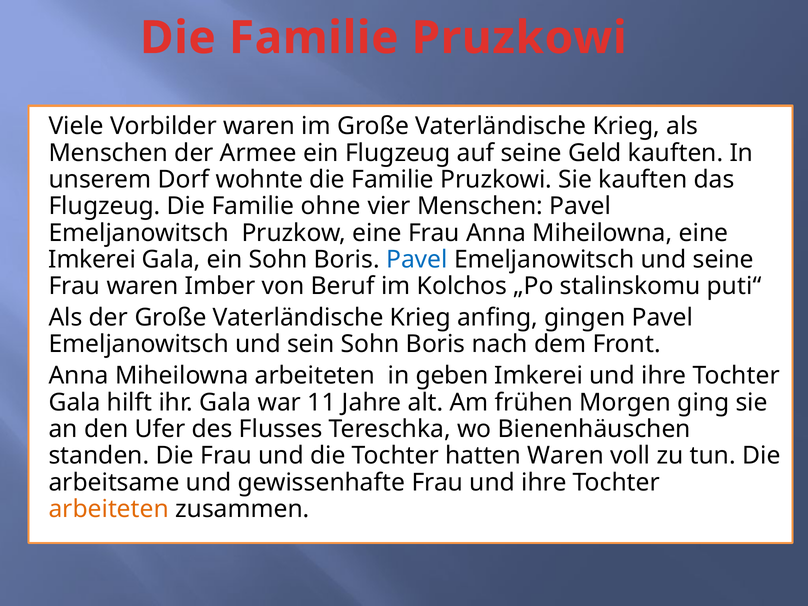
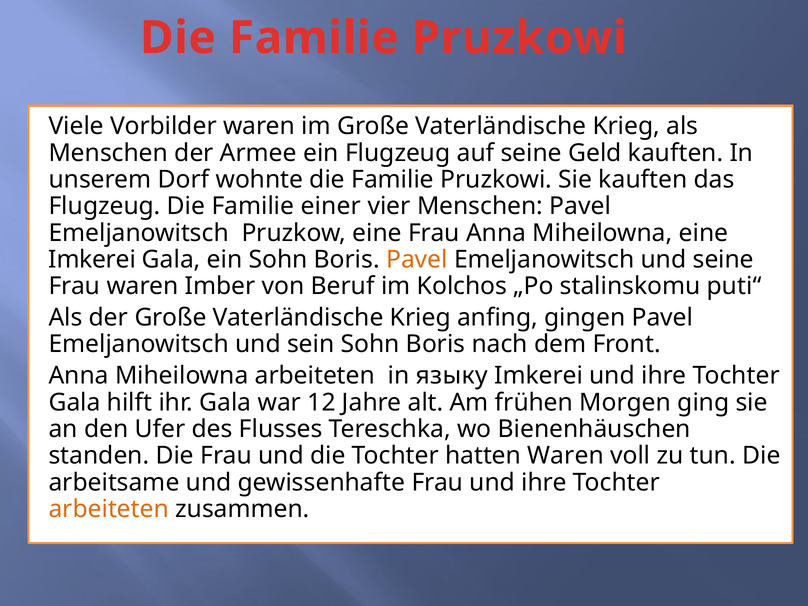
ohne: ohne -> einer (331, 206)
Pavel colour: blue -> orange (417, 260)
geben: geben -> языку (452, 376)
11: 11 -> 12 (322, 403)
